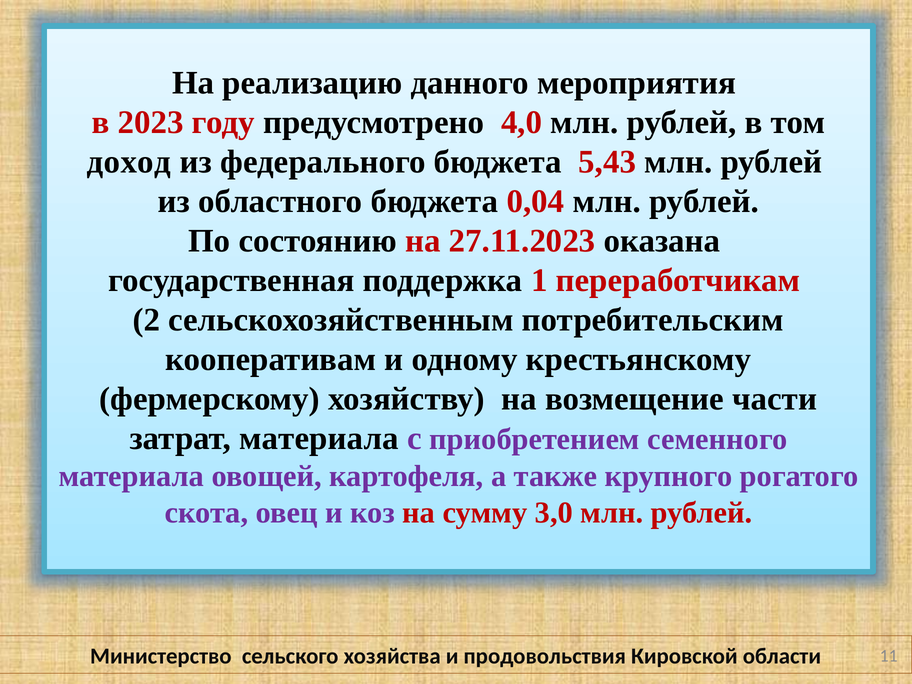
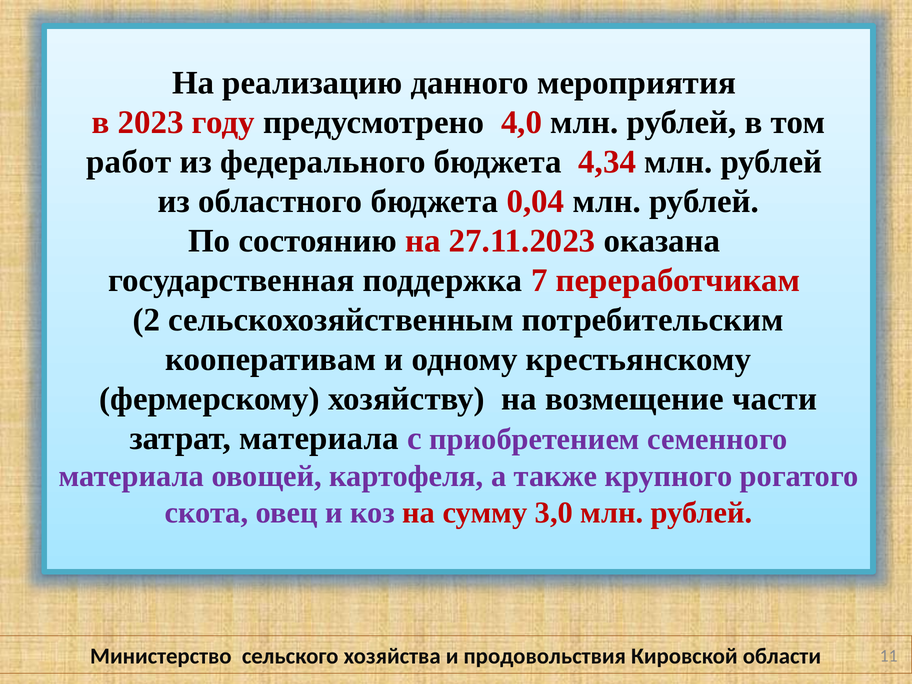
доход: доход -> работ (129, 162)
5,43: 5,43 -> 4,34 (607, 162)
1: 1 -> 7 (539, 280)
